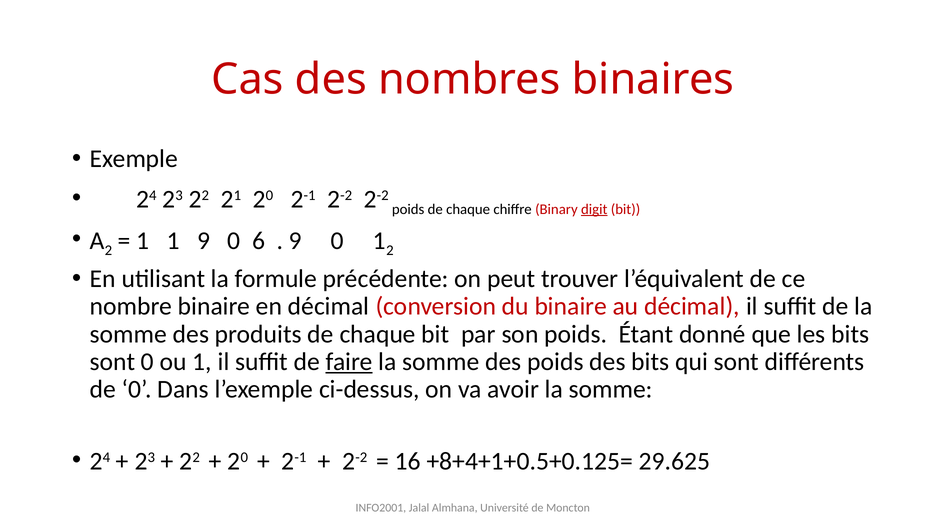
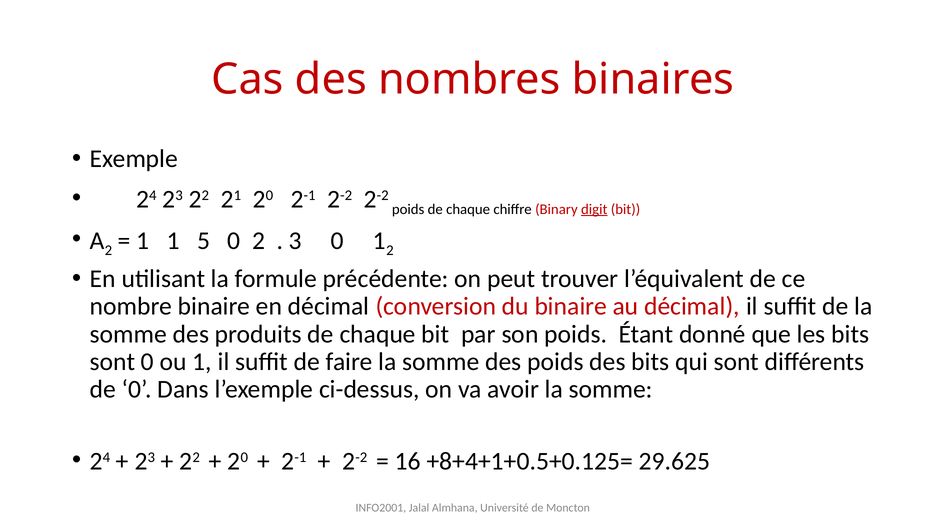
1 9: 9 -> 5 (204, 241)
0 6: 6 -> 2 (259, 241)
9: 9 -> 3 (295, 241)
faire underline: present -> none (349, 362)
